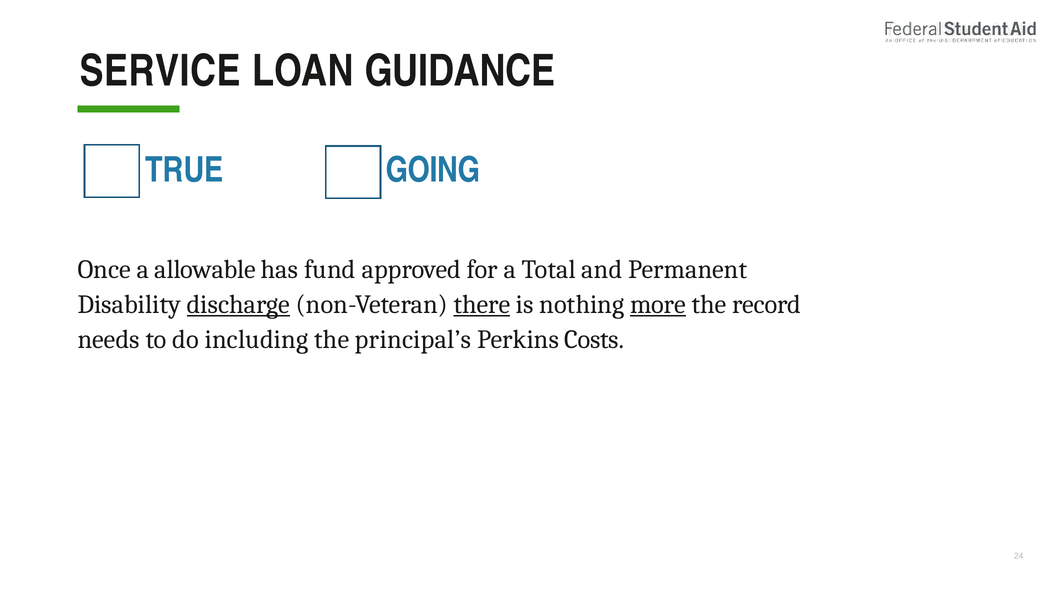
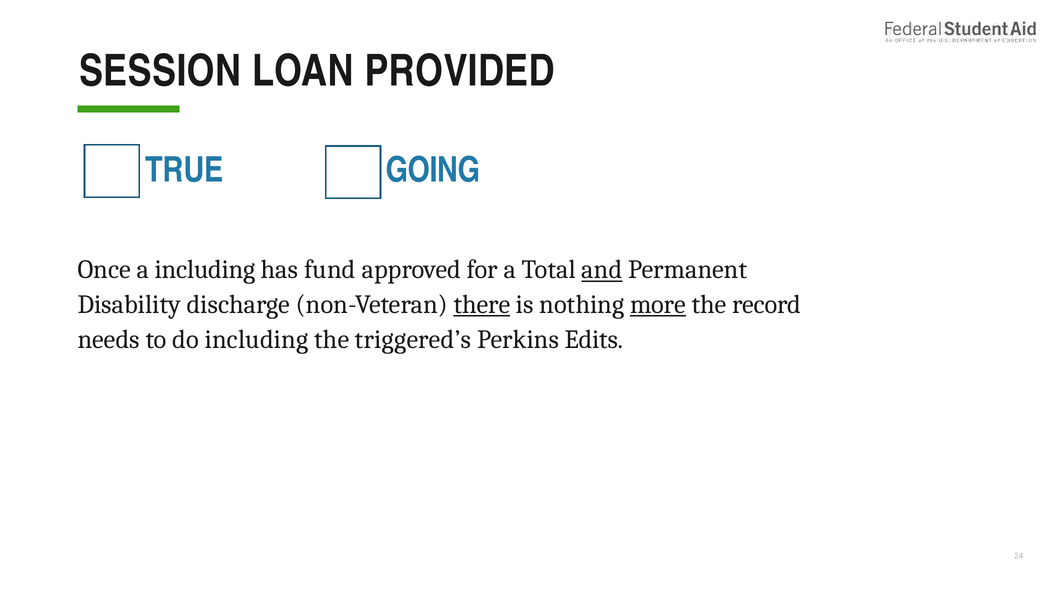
SERVICE: SERVICE -> SESSION (160, 71)
GUIDANCE: GUIDANCE -> PROVIDED (460, 71)
a allowable: allowable -> including (205, 270)
and underline: none -> present (602, 270)
discharge underline: present -> none (238, 305)
principal’s: principal’s -> triggered’s (413, 339)
Costs: Costs -> Edits (594, 339)
